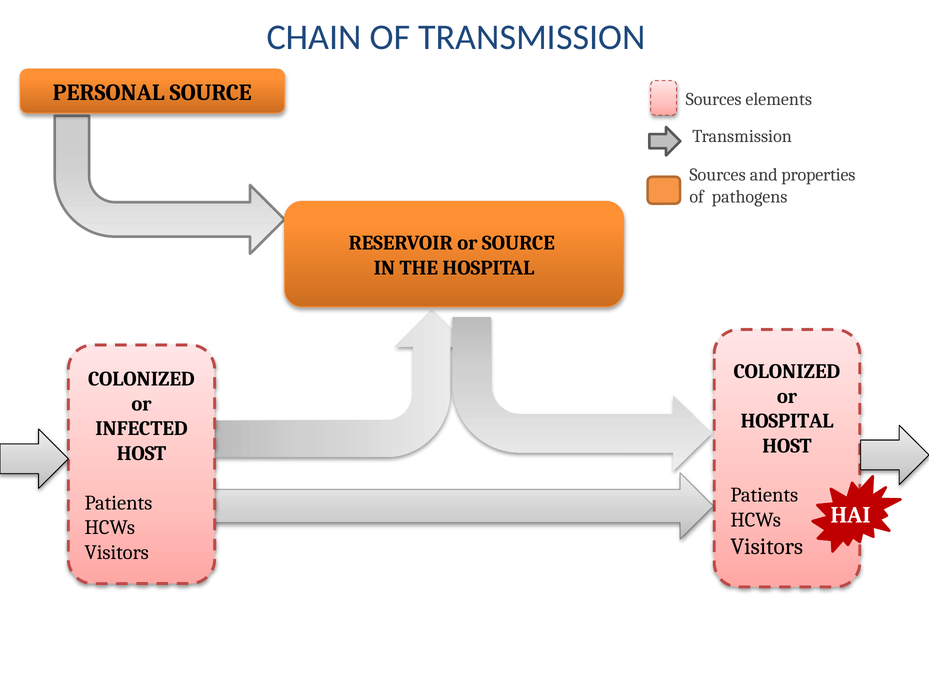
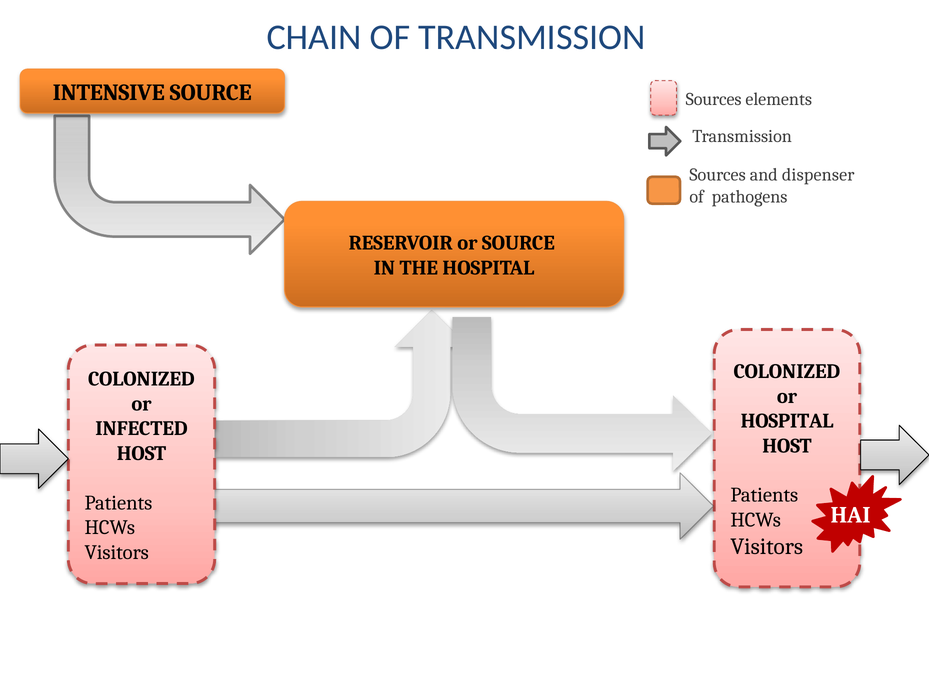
PERSONAL: PERSONAL -> INTENSIVE (109, 93)
properties: properties -> dispenser (818, 175)
